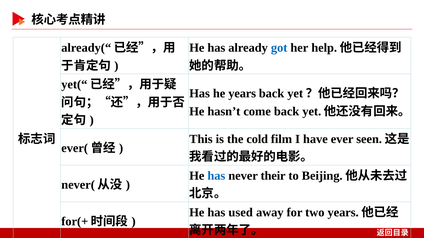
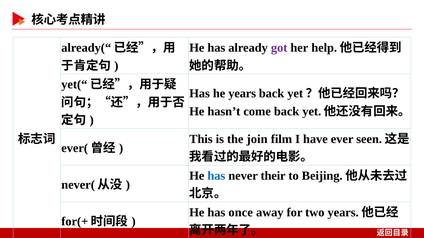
got colour: blue -> purple (279, 48)
cold: cold -> join (257, 139)
used: used -> once (241, 213)
